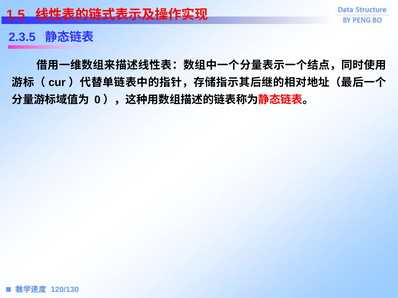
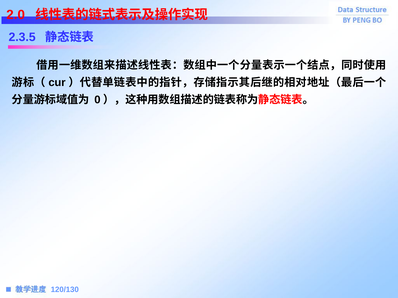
1.5: 1.5 -> 2.0 (16, 15)
